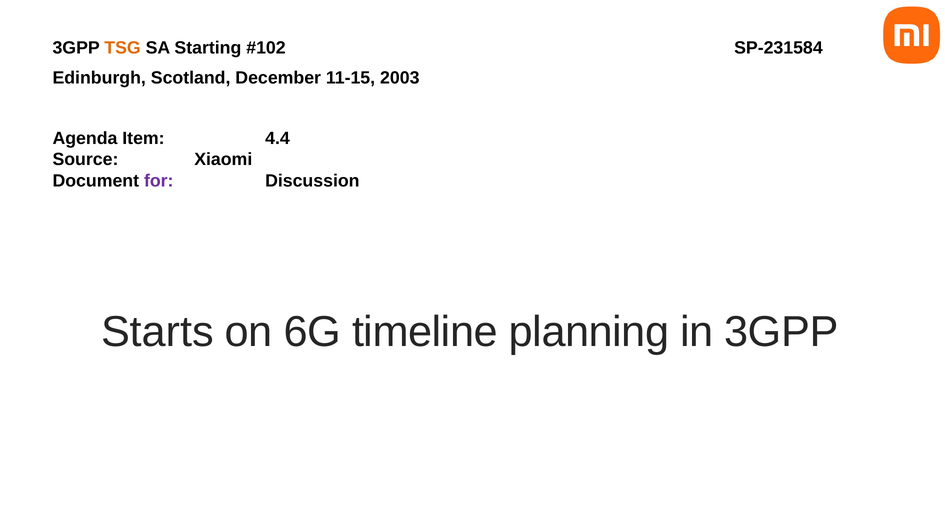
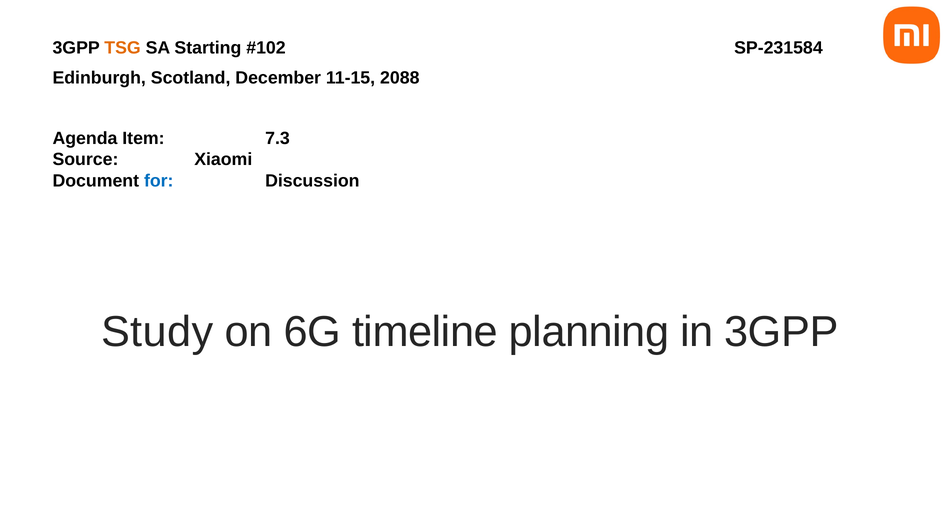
2003: 2003 -> 2088 (400, 78)
4.4: 4.4 -> 7.3 (277, 138)
for colour: purple -> blue (159, 181)
Starts: Starts -> Study (157, 332)
